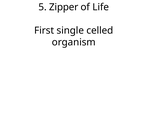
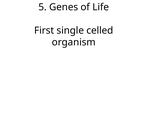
Zipper: Zipper -> Genes (64, 7)
